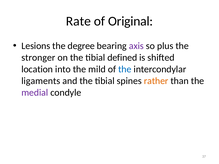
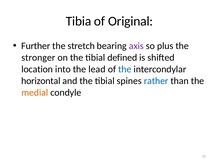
Rate: Rate -> Tibia (78, 21)
Lesions: Lesions -> Further (36, 46)
degree: degree -> stretch (81, 46)
mild: mild -> lead (97, 69)
ligaments: ligaments -> horizontal (41, 81)
rather colour: orange -> blue (156, 81)
medial colour: purple -> orange (35, 93)
